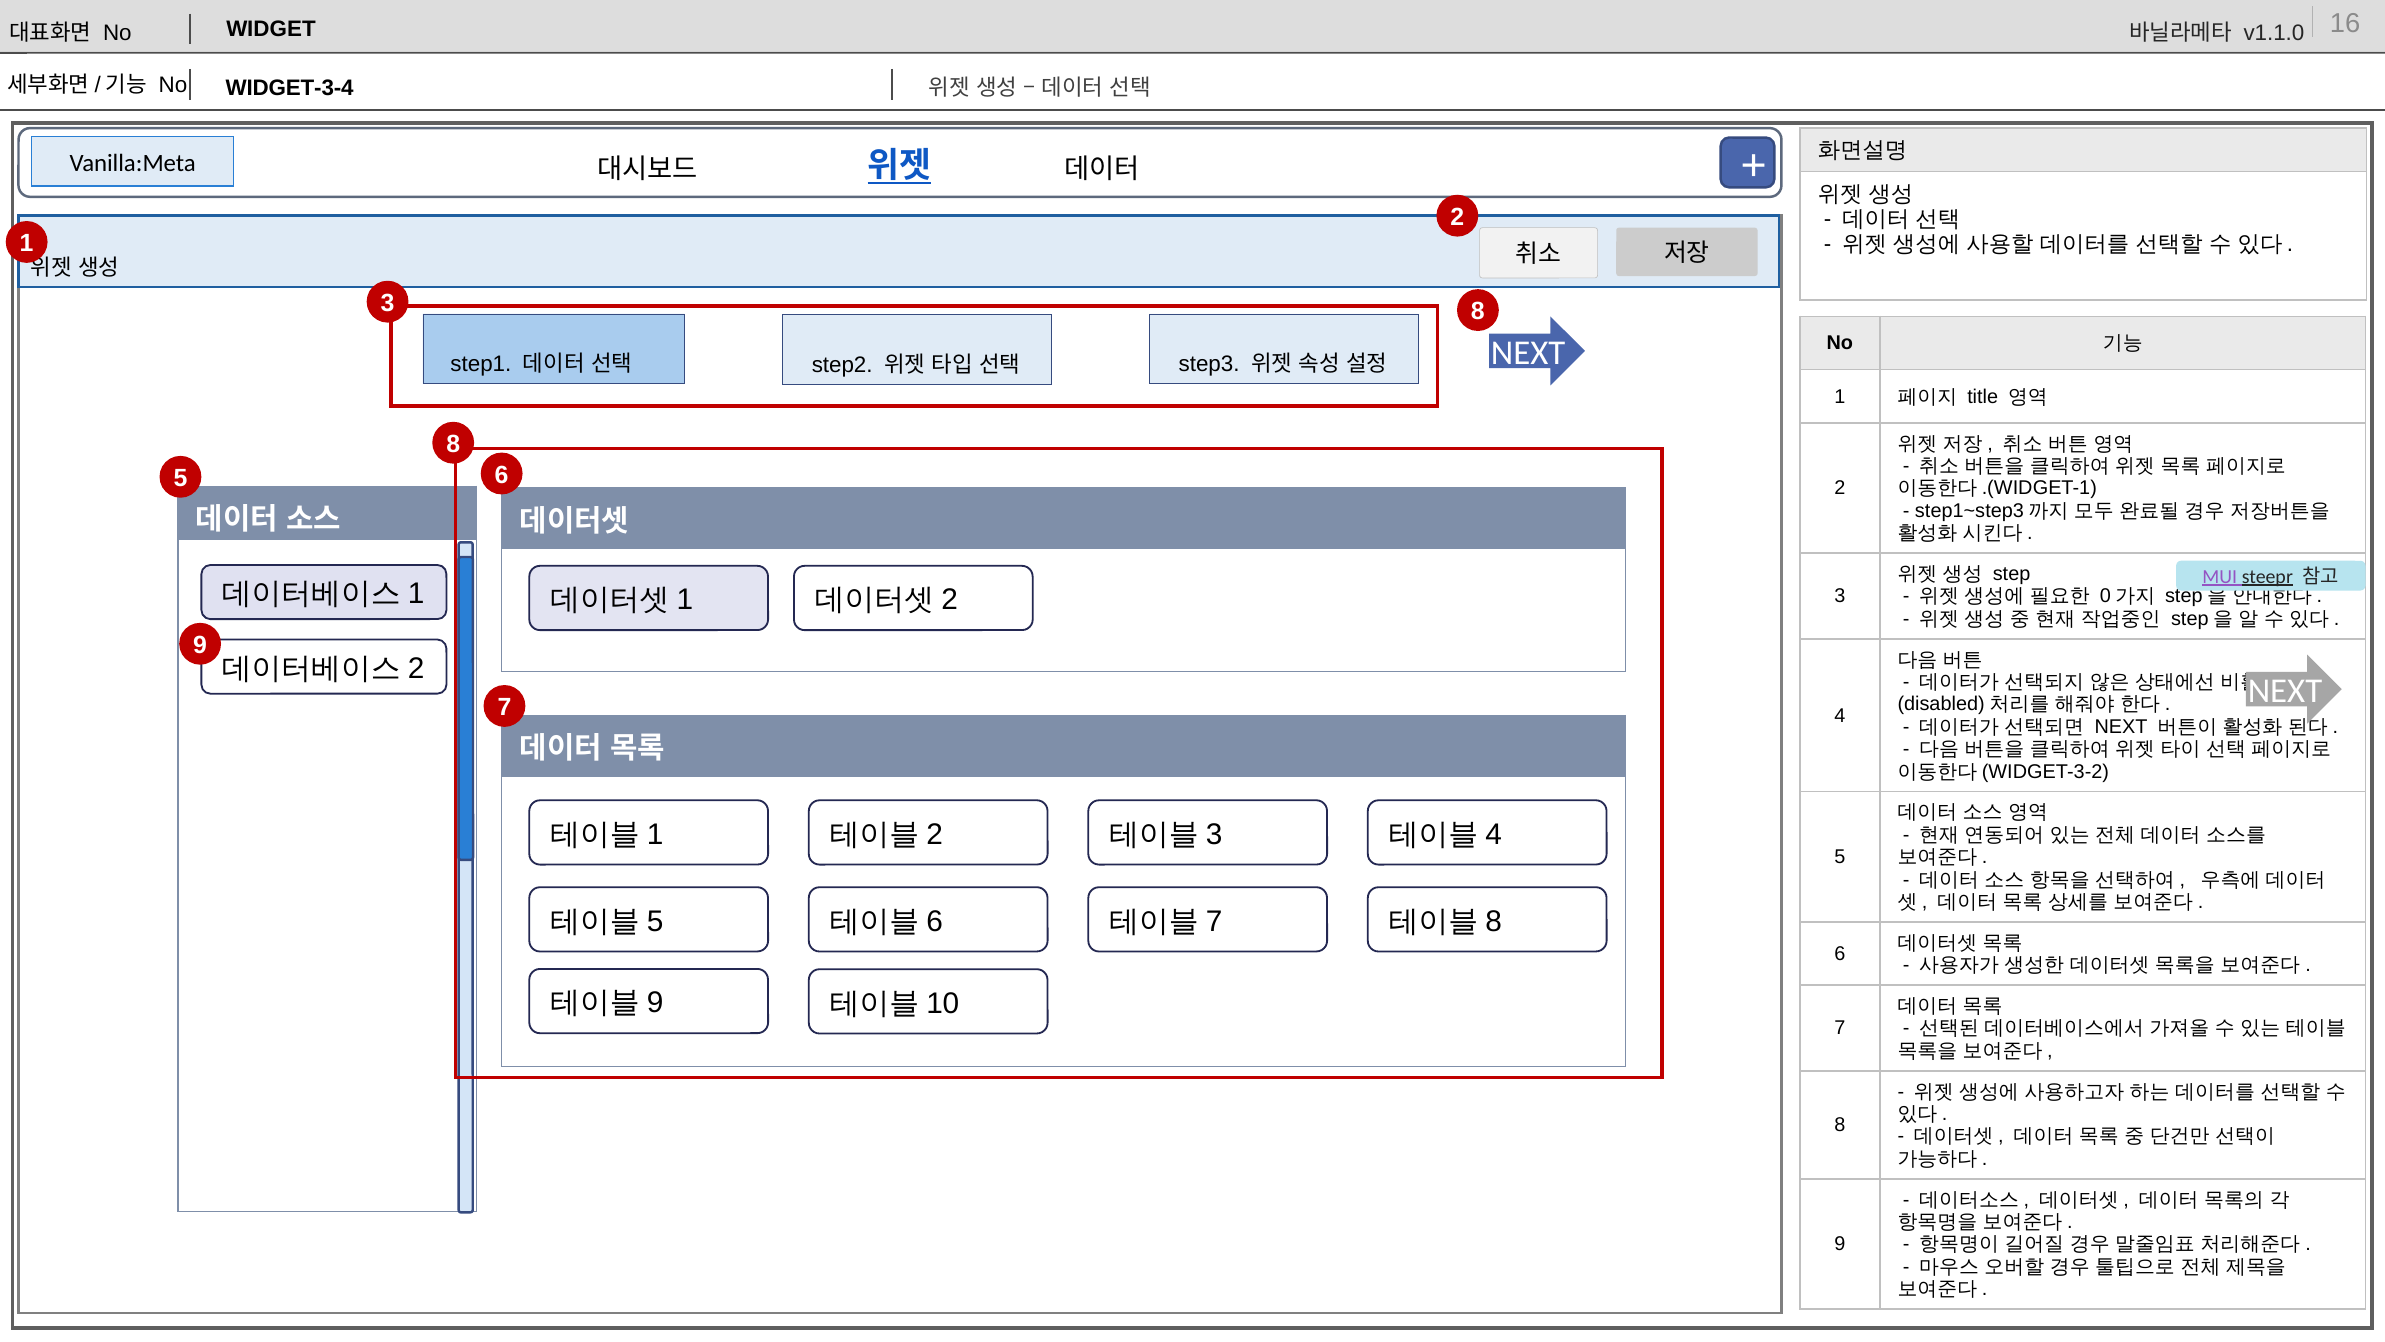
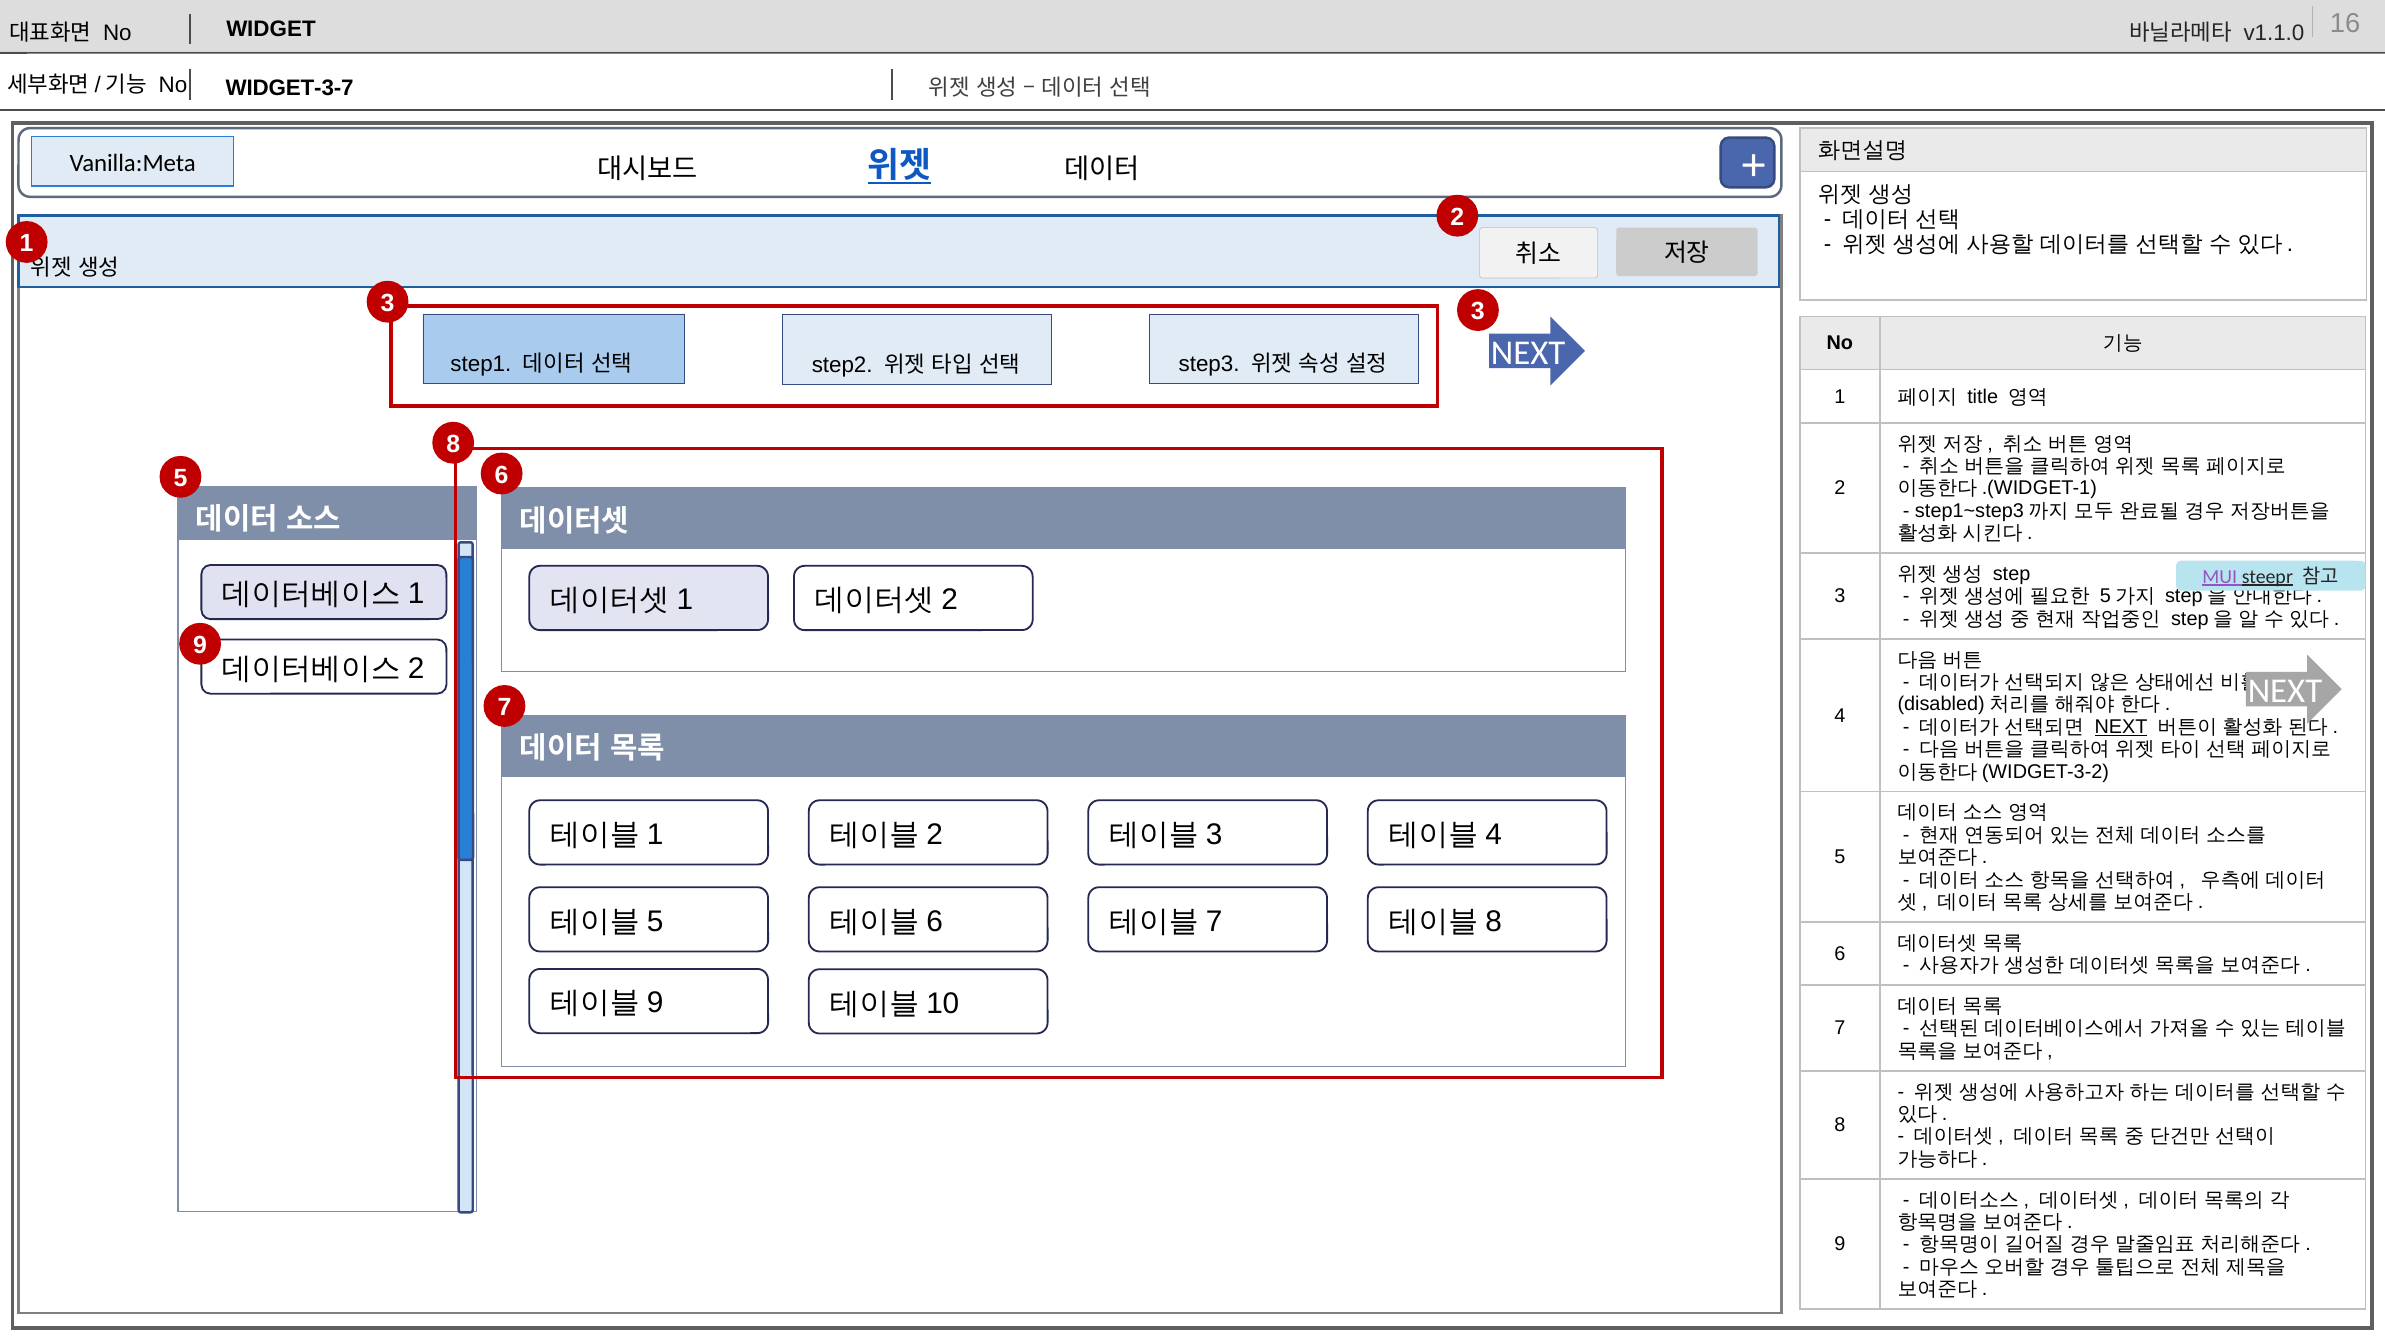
WIDGET-3-4: WIDGET-3-4 -> WIDGET-3-7 (290, 88)
3 8: 8 -> 3 (1478, 312)
0: 0 -> 5 (2105, 596)
NEXT underline: none -> present (2121, 726)
